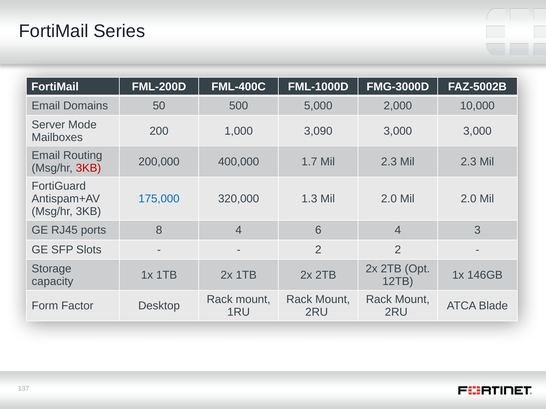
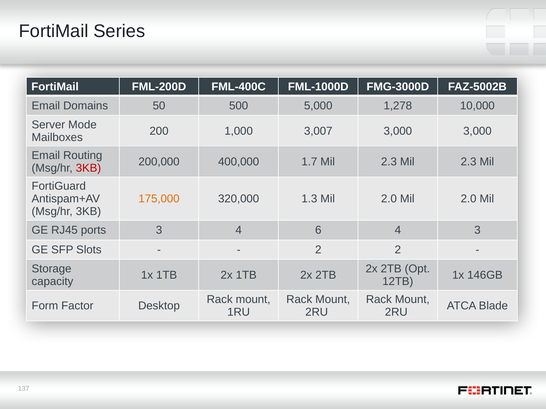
2,000: 2,000 -> 1,278 (398, 106)
3,090: 3,090 -> 3,007 (318, 131)
175,000 colour: blue -> orange (159, 199)
ports 8: 8 -> 3 (159, 231)
